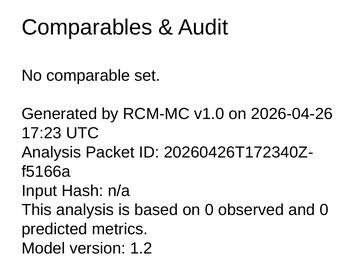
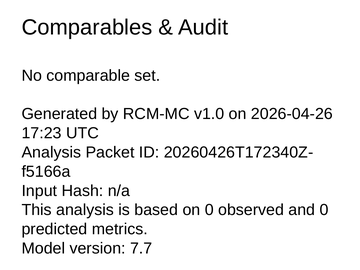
1.2: 1.2 -> 7.7 (141, 248)
